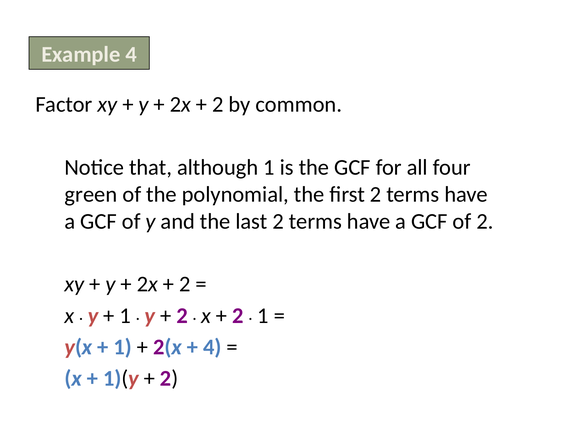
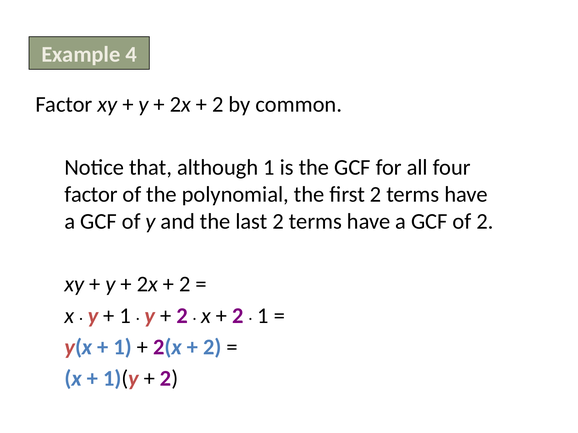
green: green -> factor (91, 195)
4: 4 -> 2 (212, 348)
